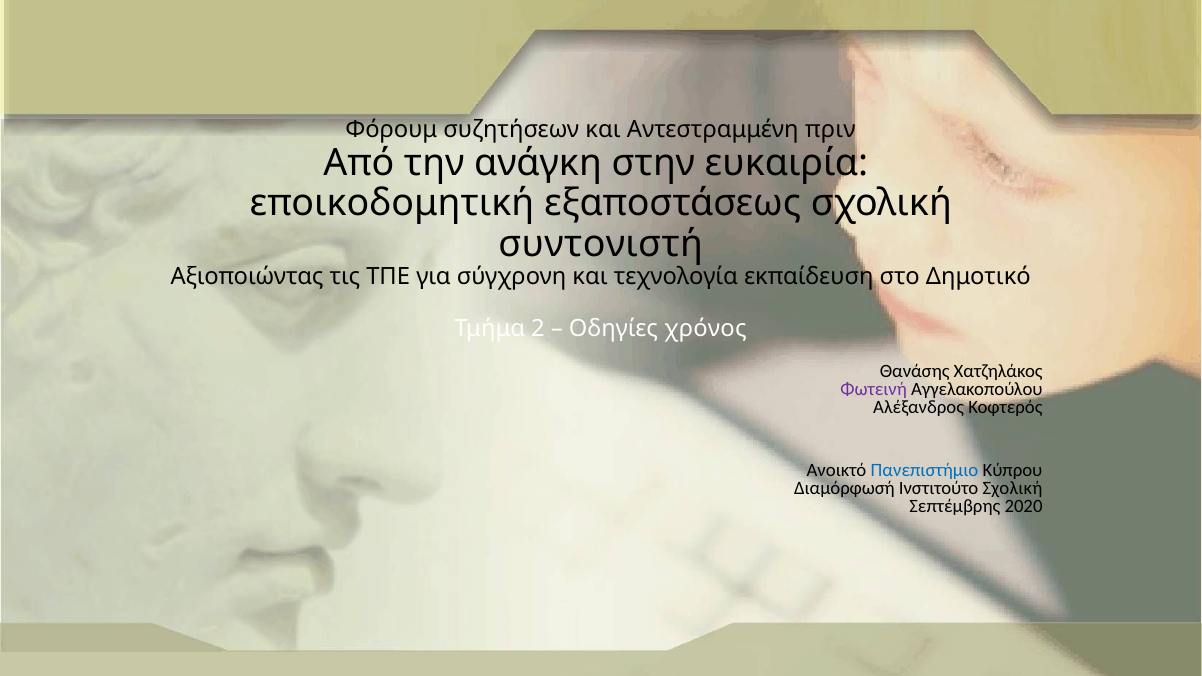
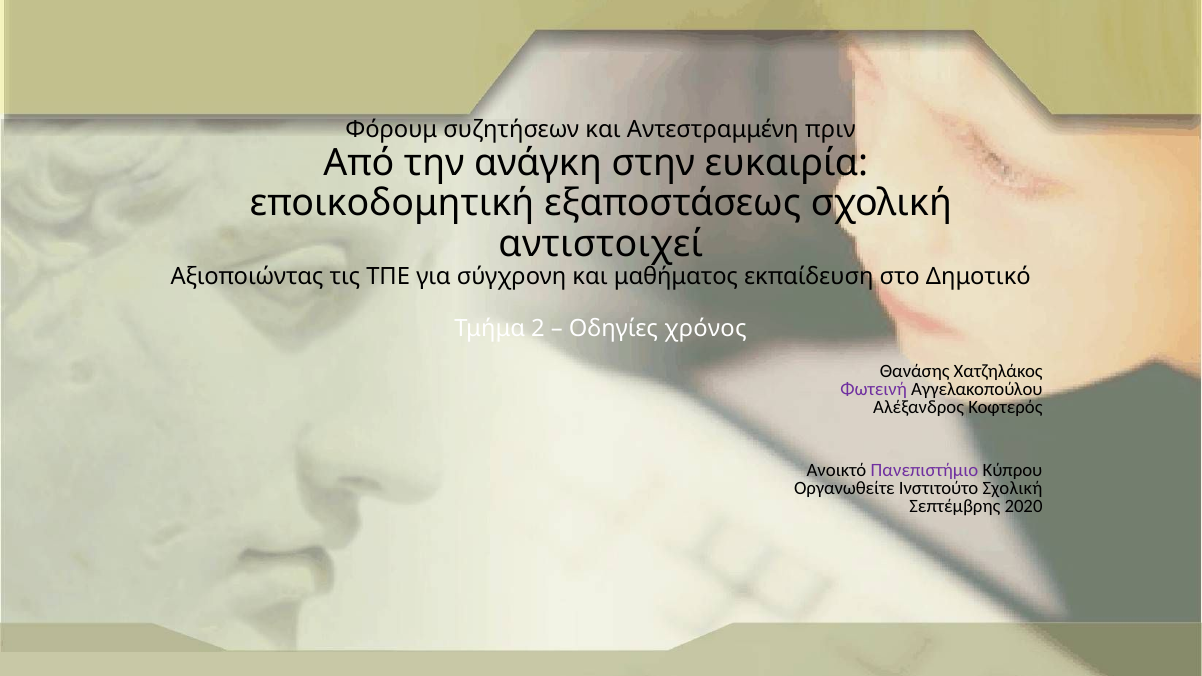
συντονιστή: συντονιστή -> αντιστοιχεί (601, 244)
τεχνολογία: τεχνολογία -> μαθήματος (676, 277)
Πανεπιστήμιο colour: blue -> purple (925, 471)
Διαμόρφωσή: Διαμόρφωσή -> Οργανωθείτε (844, 489)
